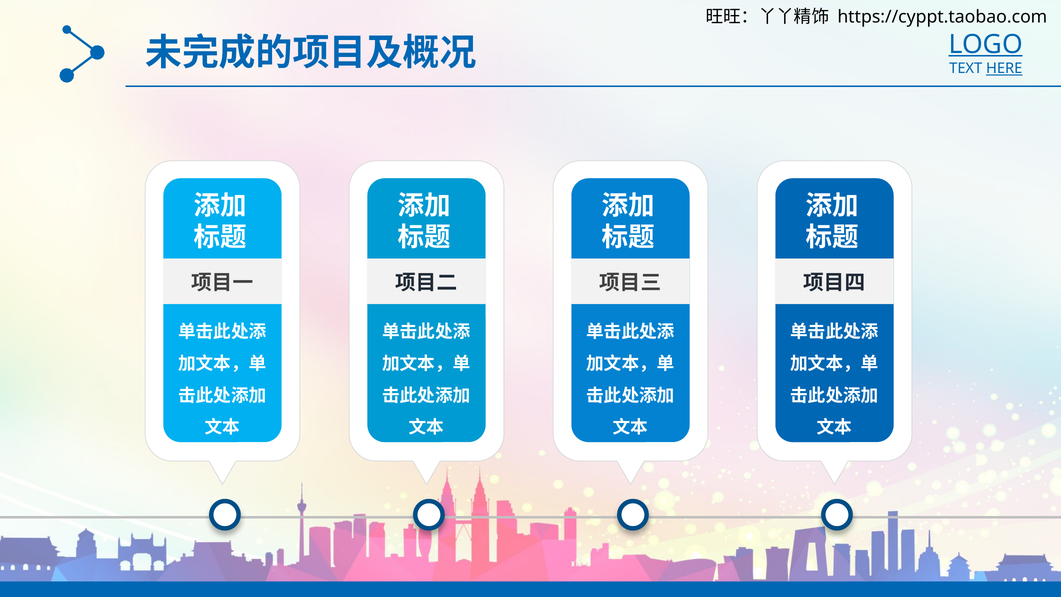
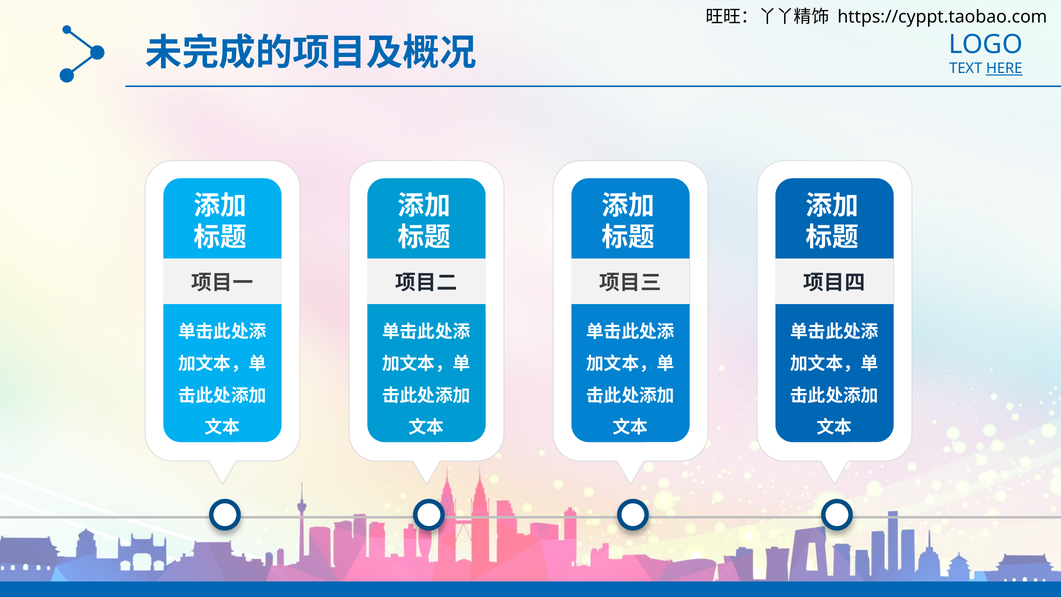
LOGO underline: present -> none (986, 44)
